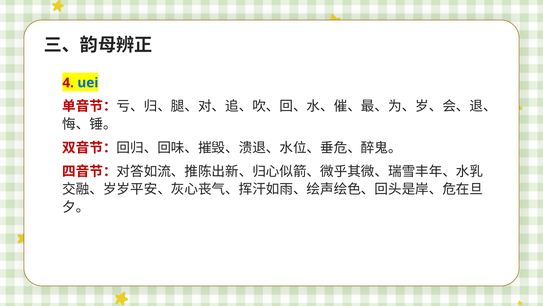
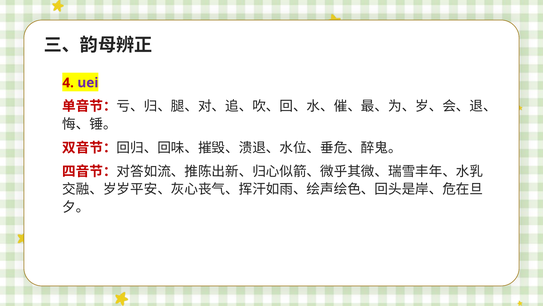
uei colour: blue -> purple (88, 83)
